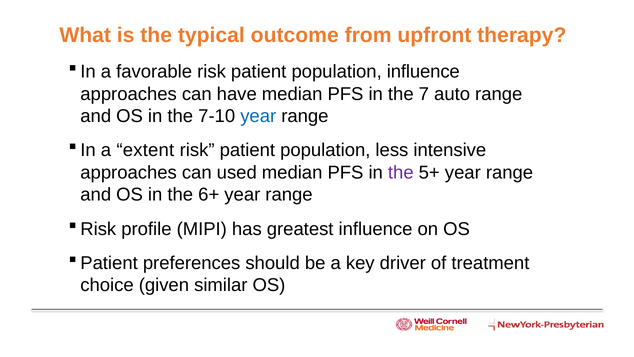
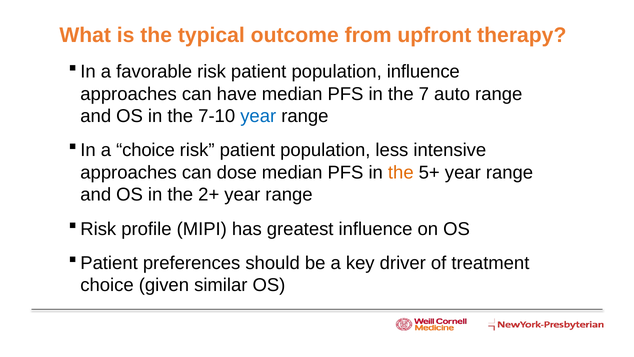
a extent: extent -> choice (146, 150)
used: used -> dose (237, 172)
the colour: purple -> orange (401, 172)
6+: 6+ -> 2+ (209, 195)
